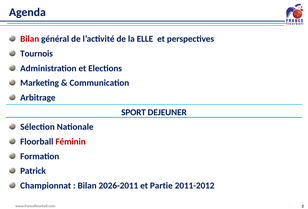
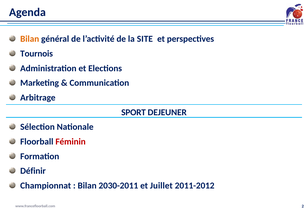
Bilan colour: red -> orange (30, 39)
ELLE: ELLE -> SITE (145, 39)
Patrick: Patrick -> Définir (33, 171)
2026-2011: 2026-2011 -> 2030-2011 (118, 186)
Partie: Partie -> Juillet (161, 186)
